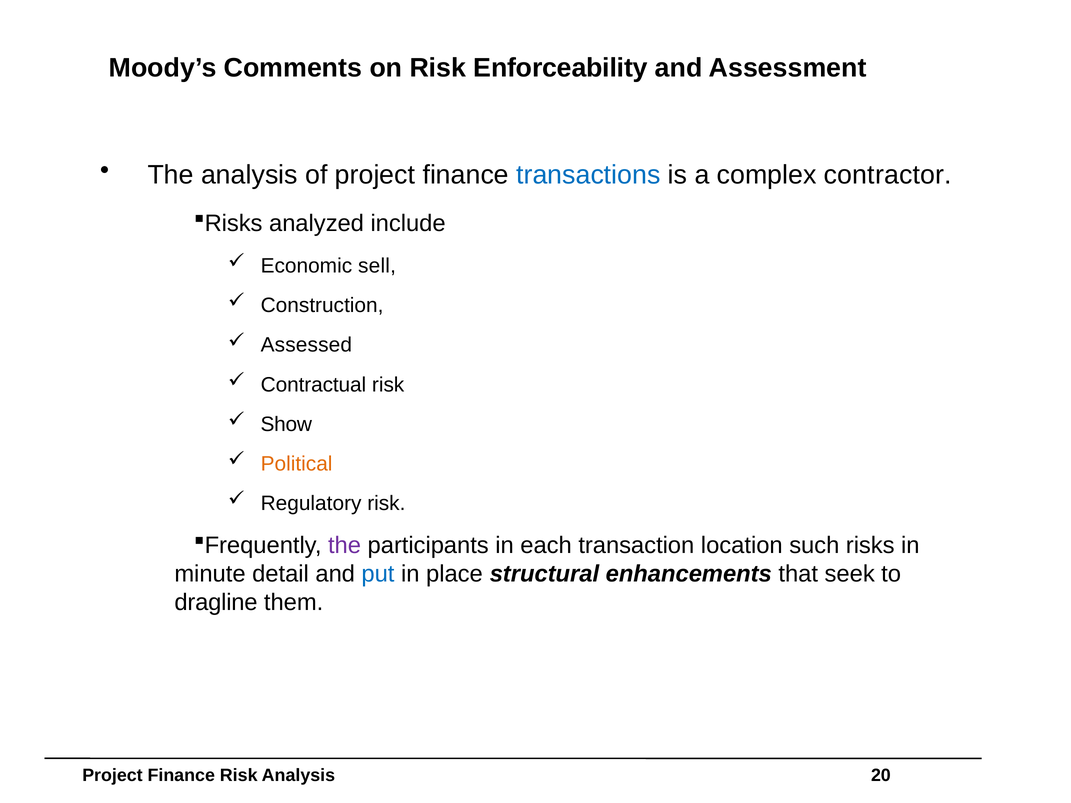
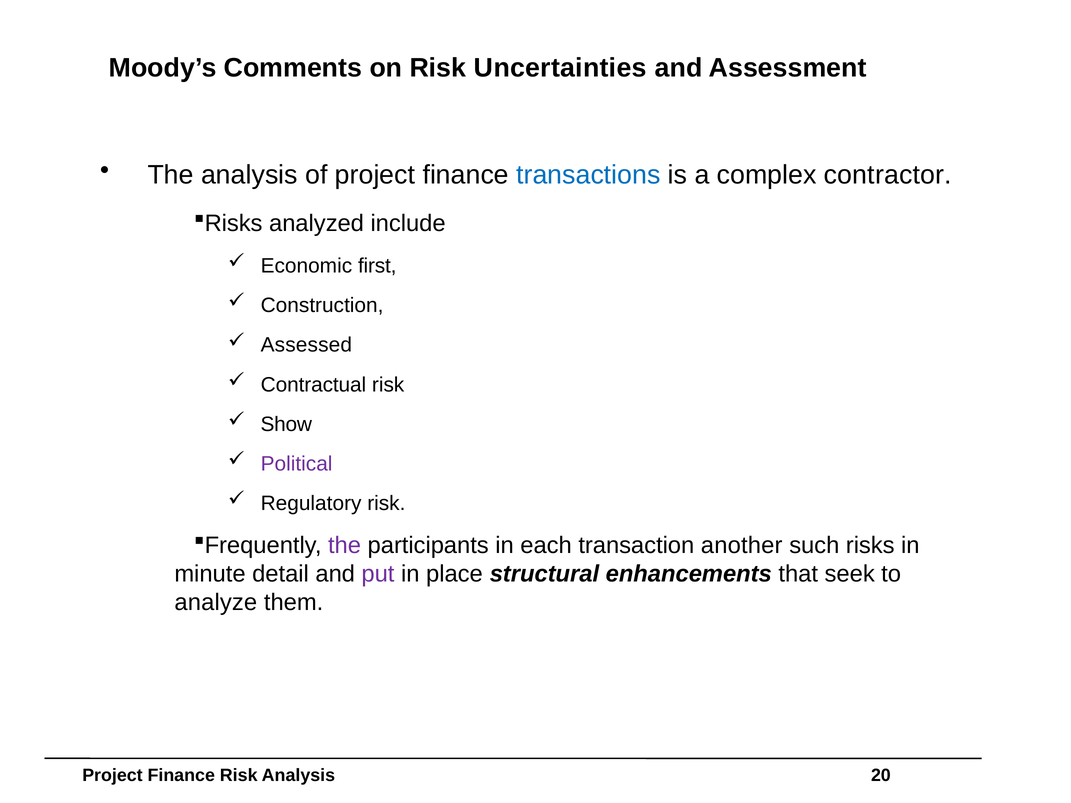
Enforceability: Enforceability -> Uncertainties (560, 68)
sell: sell -> first (377, 266)
Political colour: orange -> purple (297, 464)
location: location -> another (742, 546)
put colour: blue -> purple (378, 574)
dragline: dragline -> analyze (216, 603)
